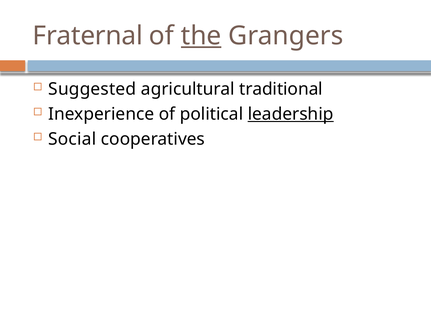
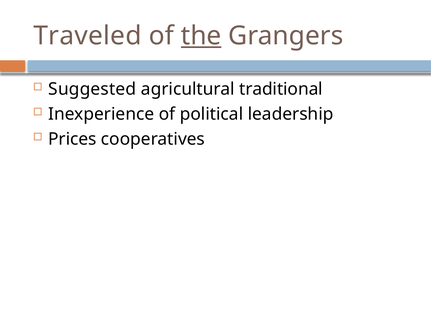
Fraternal: Fraternal -> Traveled (87, 36)
leadership underline: present -> none (291, 114)
Social: Social -> Prices (72, 139)
